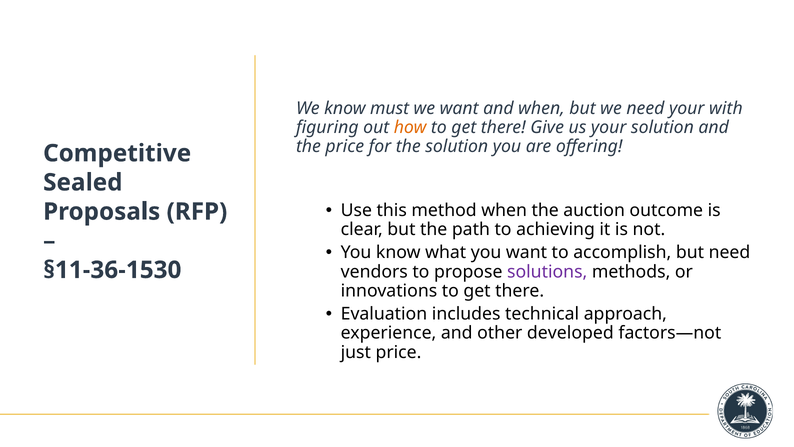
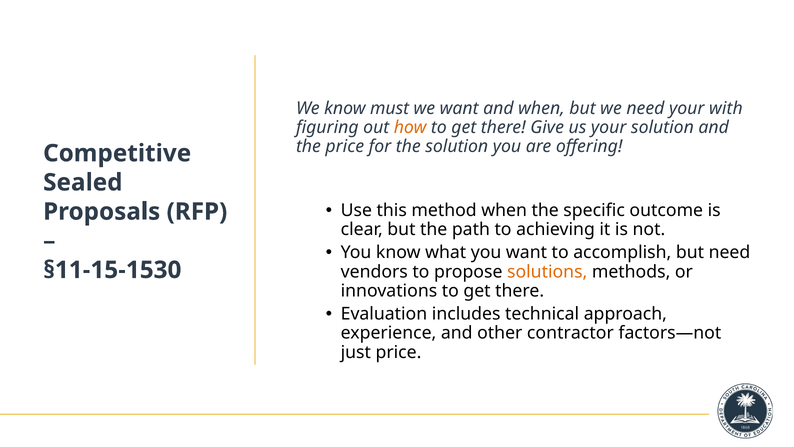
auction: auction -> specific (594, 210)
§11-36-1530: §11-36-1530 -> §11-15-1530 (112, 270)
solutions colour: purple -> orange (547, 271)
developed: developed -> contractor (570, 333)
